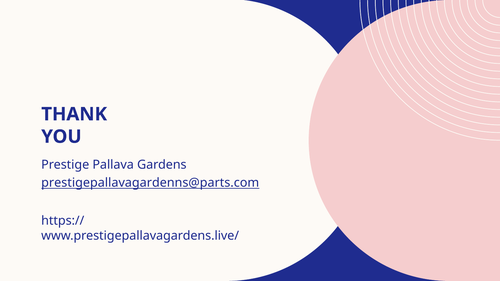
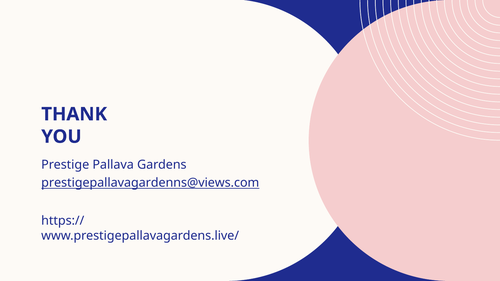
prestigepallavagardenns@parts.com: prestigepallavagardenns@parts.com -> prestigepallavagardenns@views.com (150, 183)
